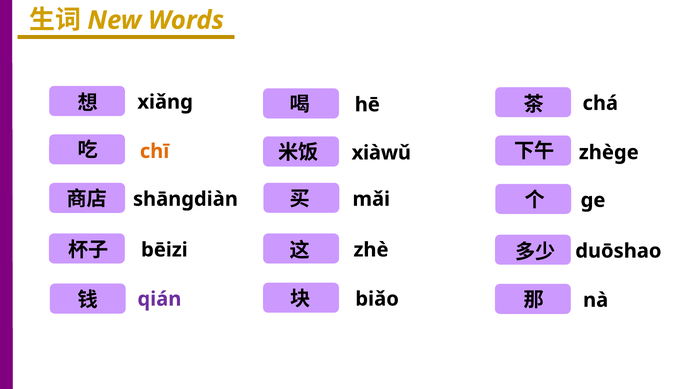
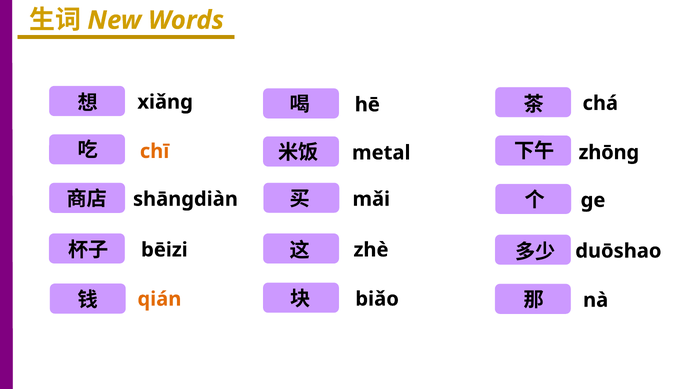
zhège: zhège -> zhōnɡ (609, 152)
xiàwǔ: xiàwǔ -> metal (381, 153)
qián colour: purple -> orange (159, 299)
